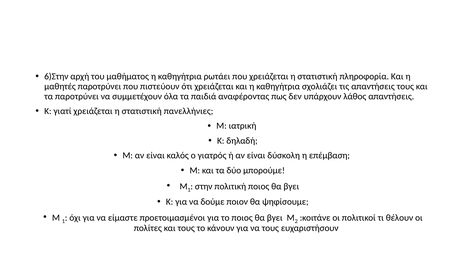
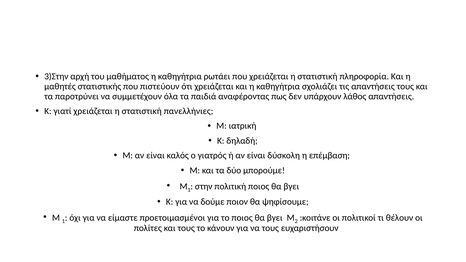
6)Στην: 6)Στην -> 3)Στην (56, 76)
μαθητές παροτρύνει: παροτρύνει -> στατιστικής (99, 86)
